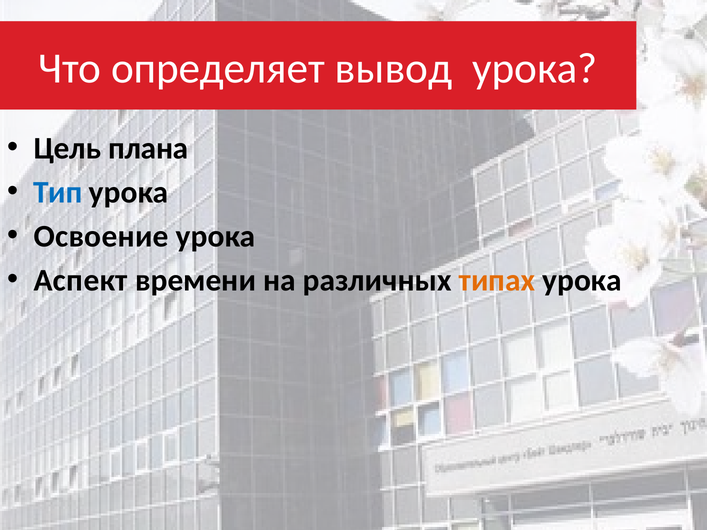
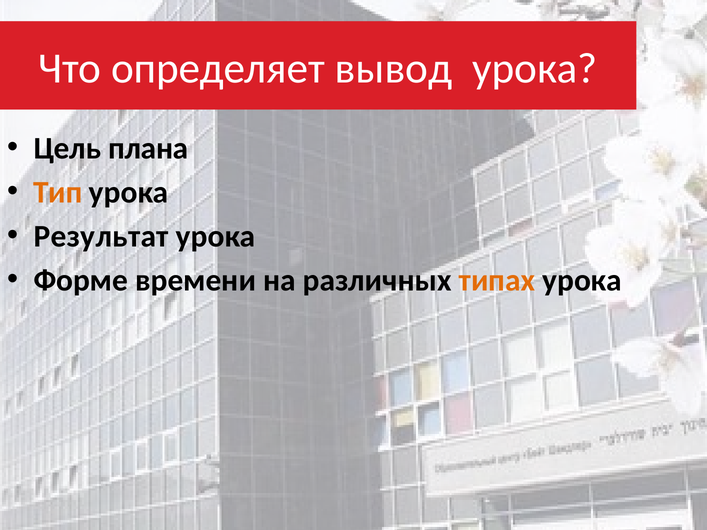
Тип colour: blue -> orange (58, 192)
Освоение: Освоение -> Результат (101, 236)
Аспект: Аспект -> Форме (81, 280)
